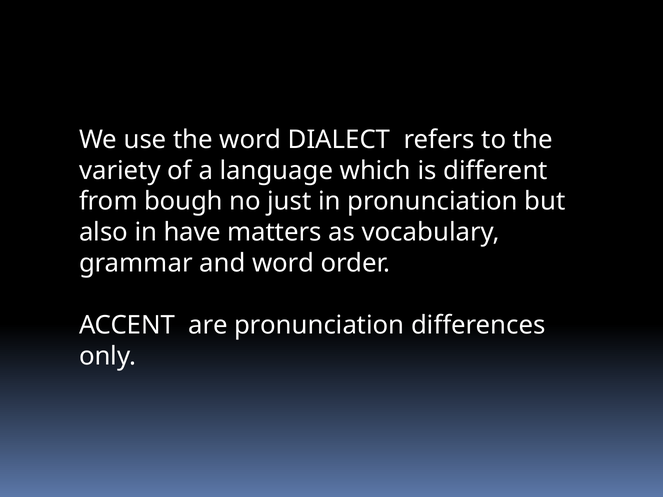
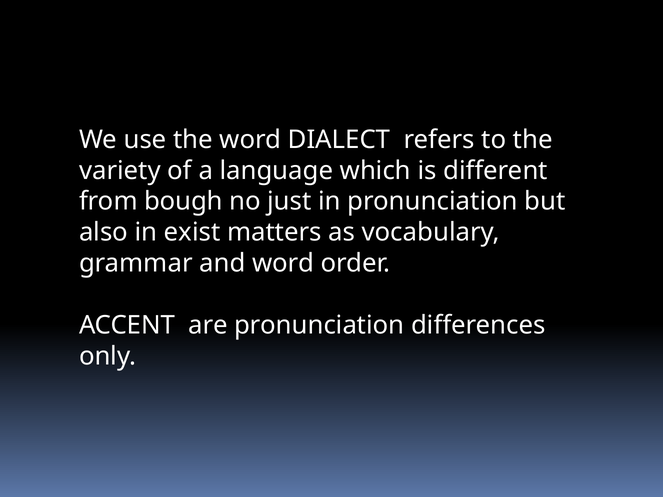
have: have -> exist (192, 233)
